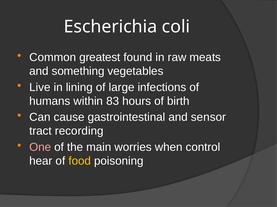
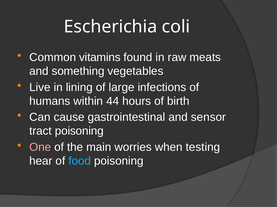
greatest: greatest -> vitamins (100, 58)
83: 83 -> 44 (113, 101)
tract recording: recording -> poisoning (79, 131)
control: control -> testing (203, 148)
food colour: yellow -> light blue (80, 161)
